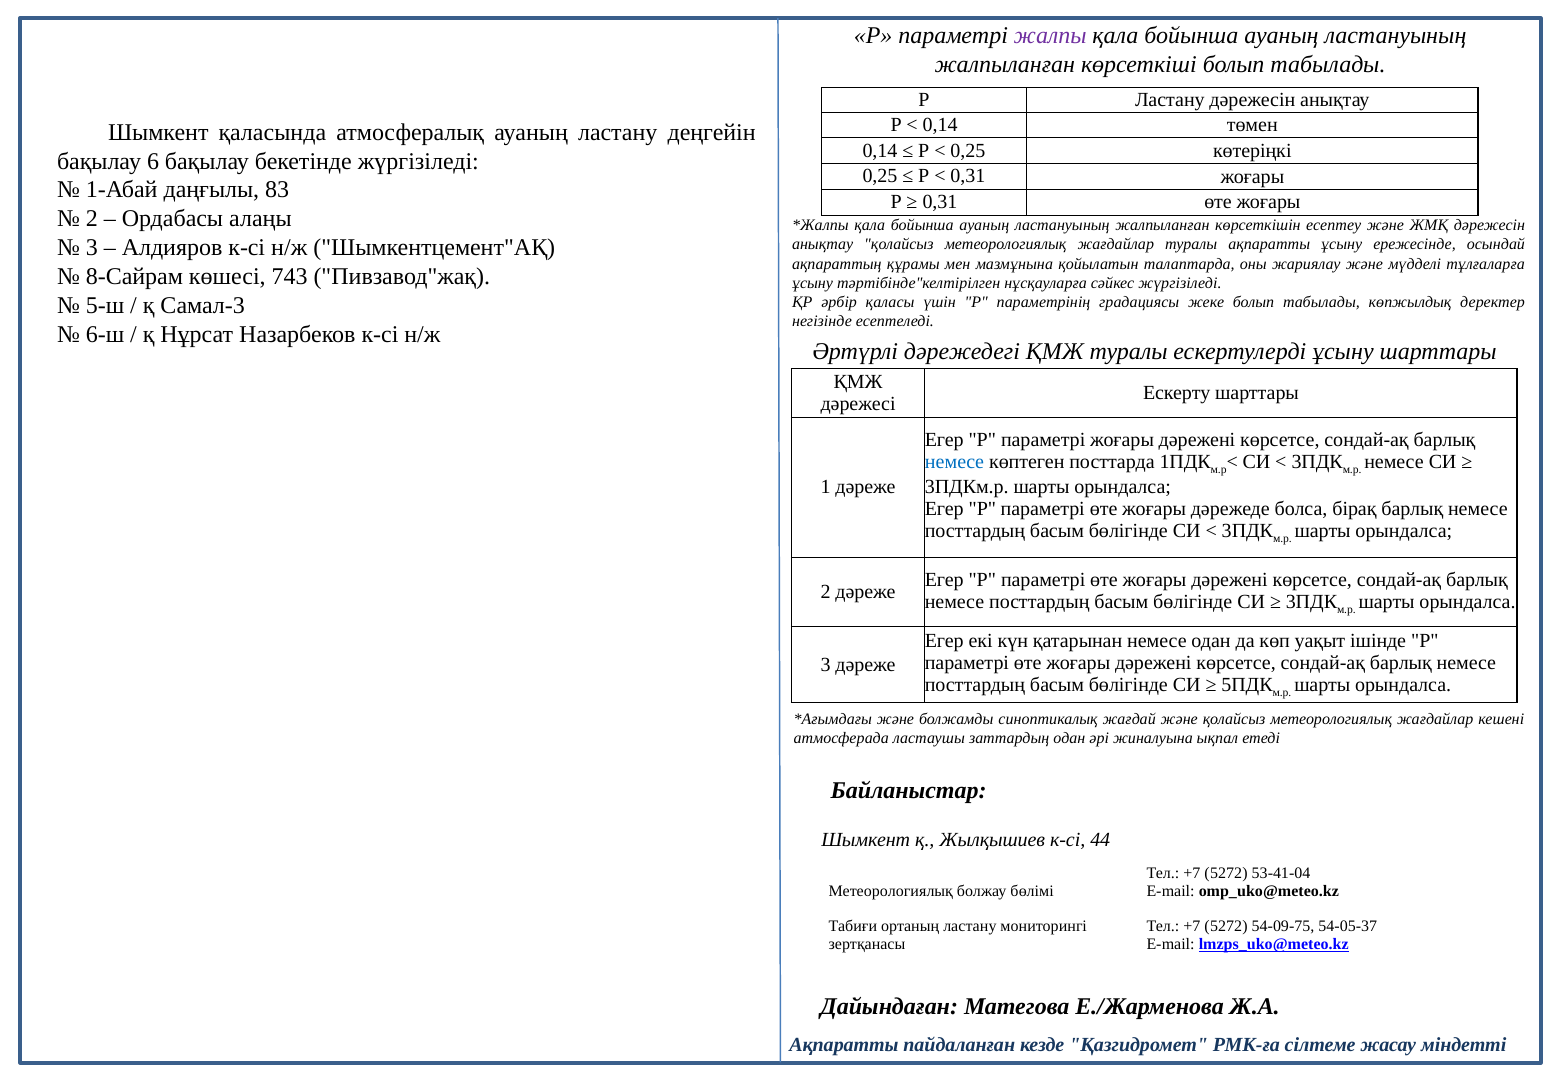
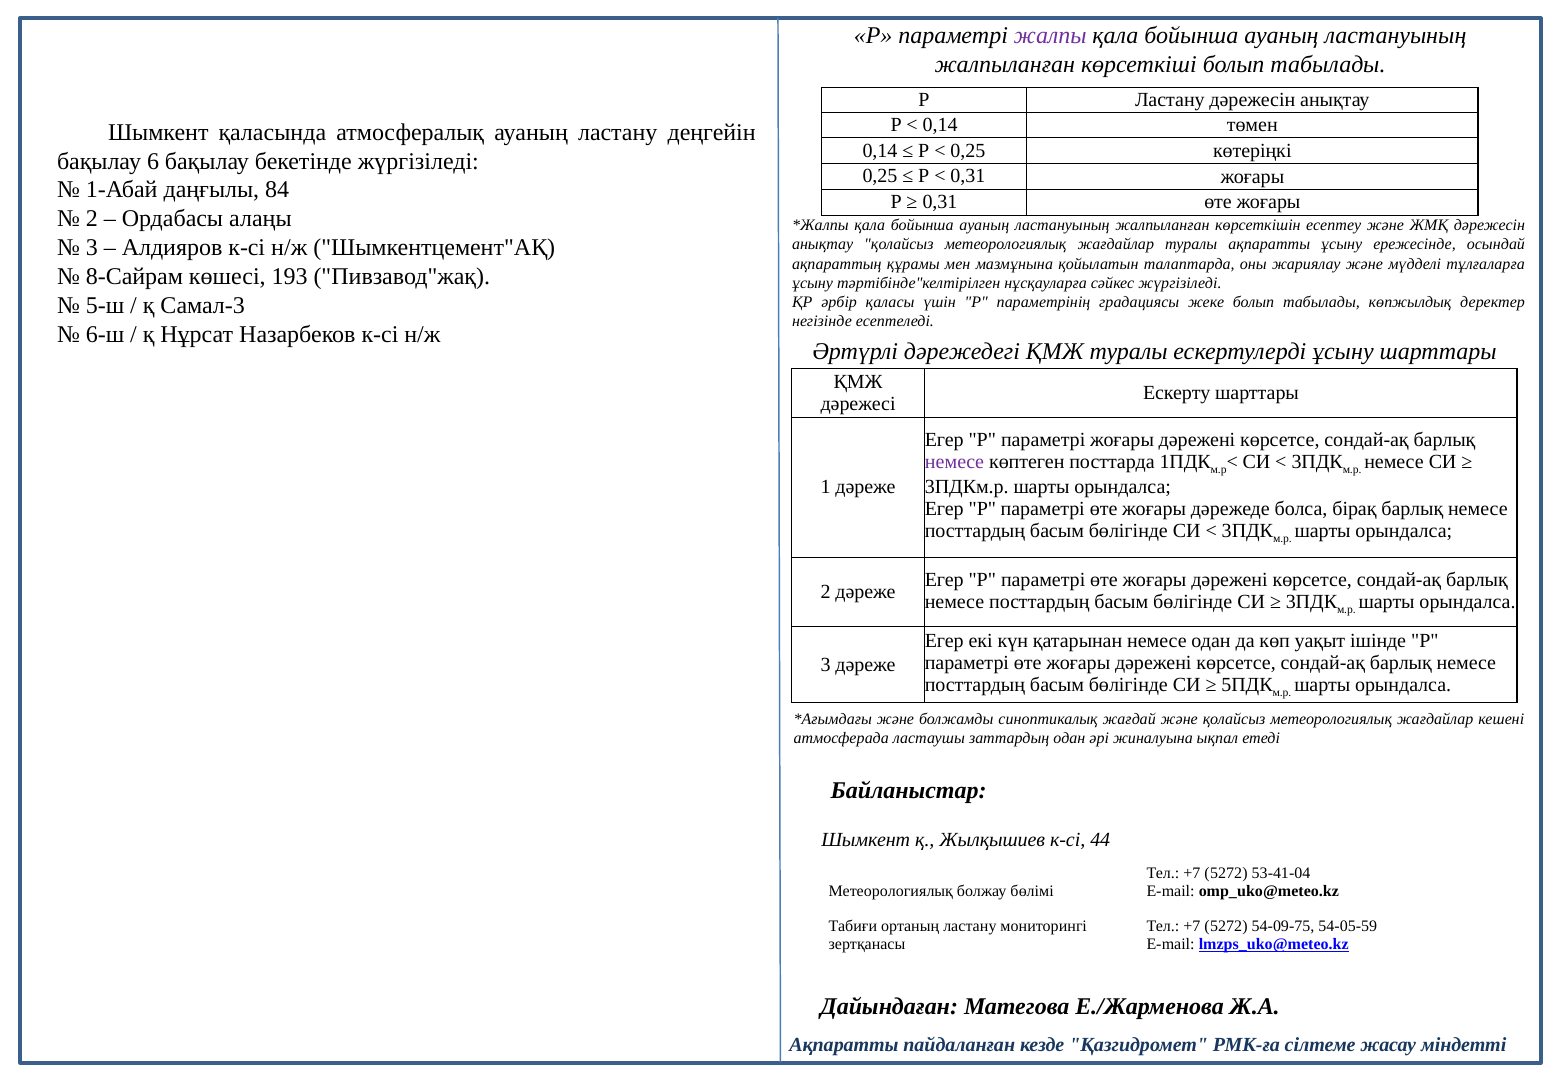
83: 83 -> 84 (277, 190)
743: 743 -> 193 (290, 276)
немесе colour: blue -> purple (955, 462)
54-05-37: 54-05-37 -> 54-05-59 (1348, 926)
